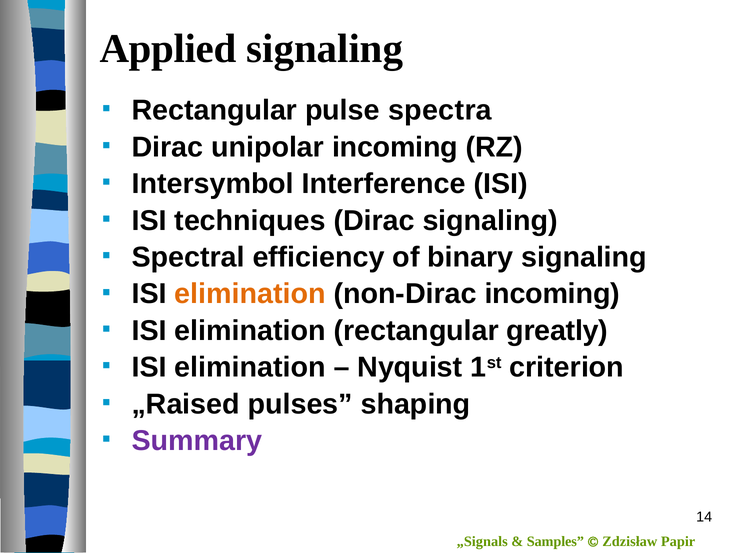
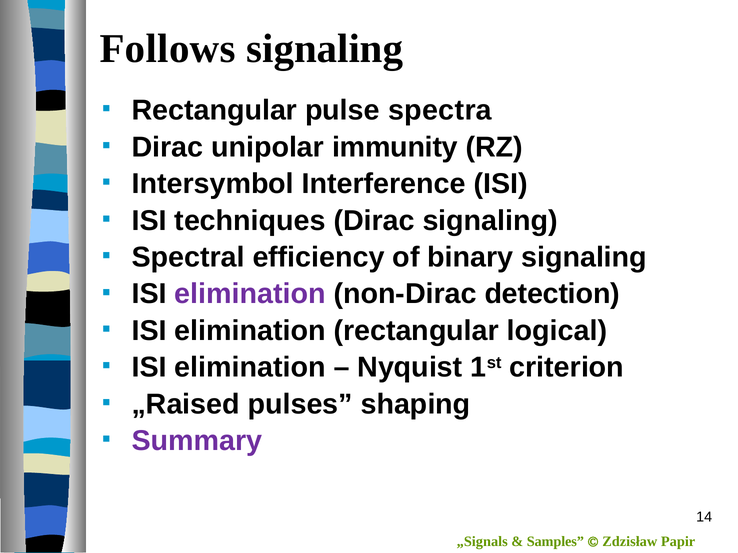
Applied: Applied -> Follows (168, 49)
unipolar incoming: incoming -> immunity (395, 147)
elimination colour: orange -> purple (250, 294)
non-Dirac incoming: incoming -> detection (552, 294)
greatly: greatly -> logical (557, 331)
